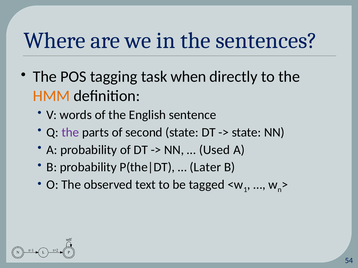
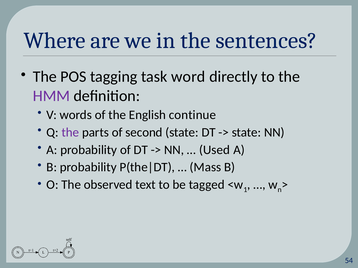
when: when -> word (188, 77)
HMM colour: orange -> purple (51, 96)
sentence: sentence -> continue (192, 115)
Later: Later -> Mass (205, 168)
